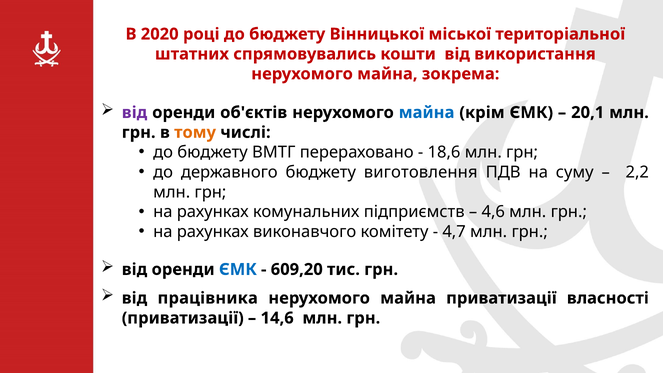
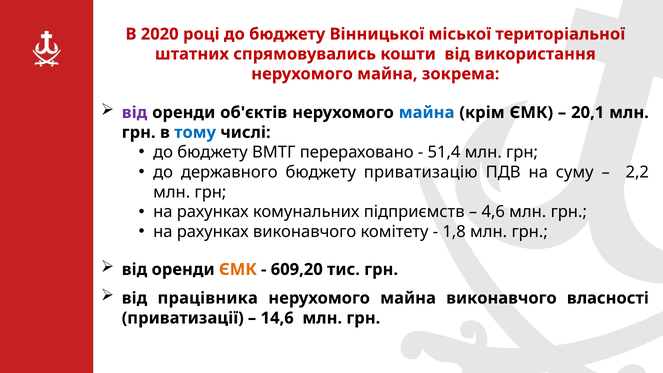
тому colour: orange -> blue (195, 132)
18,6: 18,6 -> 51,4 (444, 152)
виготовлення: виготовлення -> приватизацію (421, 172)
4,7: 4,7 -> 1,8 (454, 232)
ЄМК colour: blue -> orange (238, 269)
майна приватизації: приватизації -> виконавчого (501, 298)
